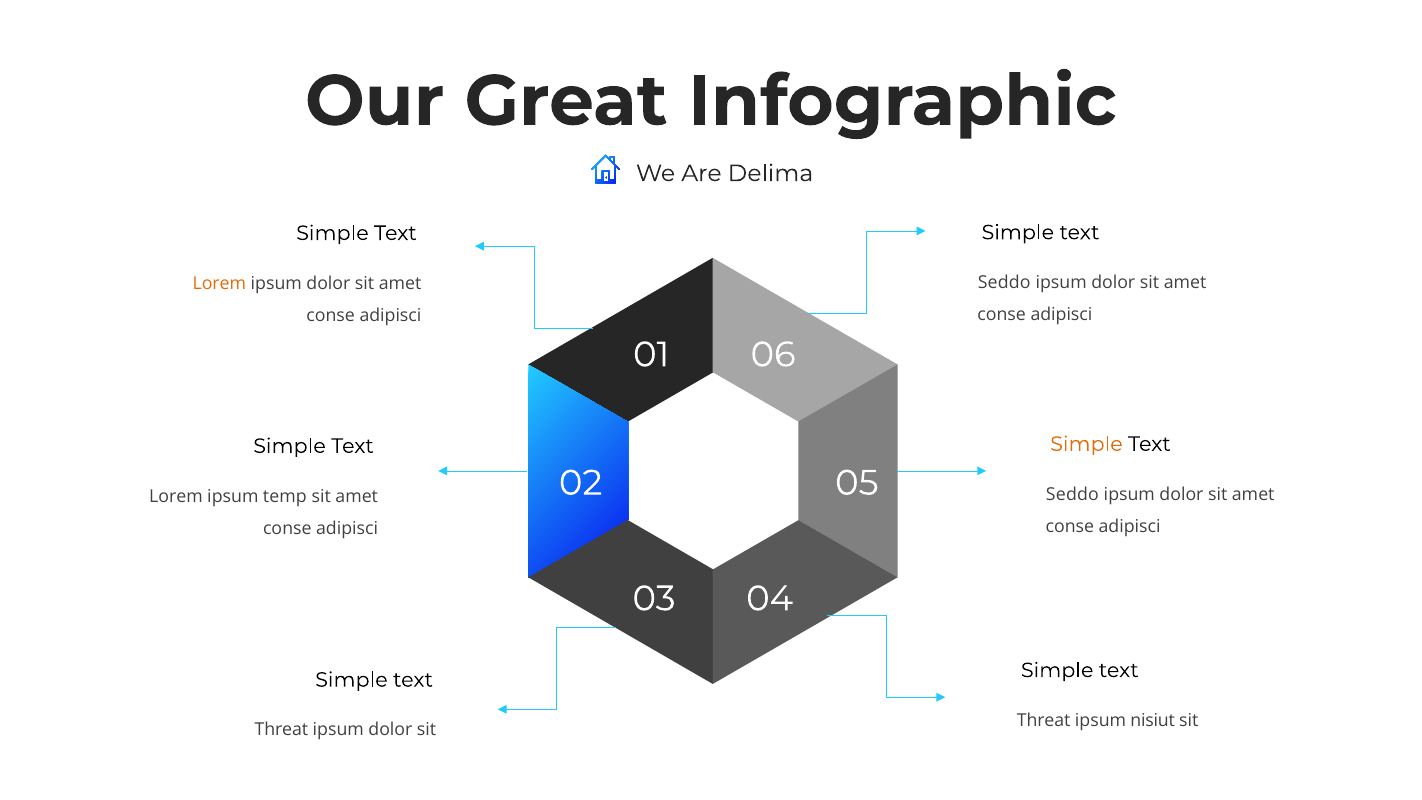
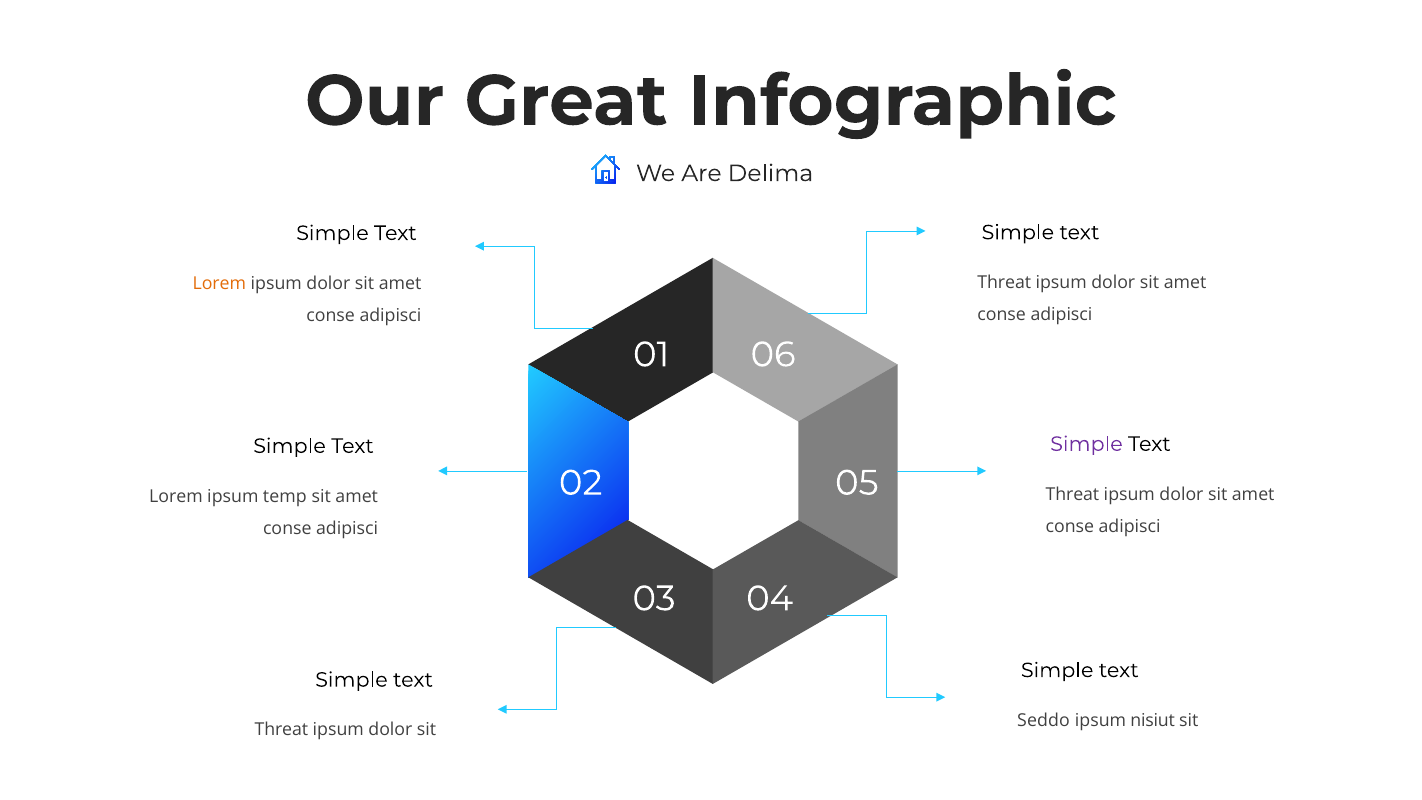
Seddo: Seddo -> Threat (1004, 283)
Simple colour: orange -> purple (1086, 444)
Seddo: Seddo -> Threat (1072, 495)
Threat: Threat -> Seddo (1044, 721)
